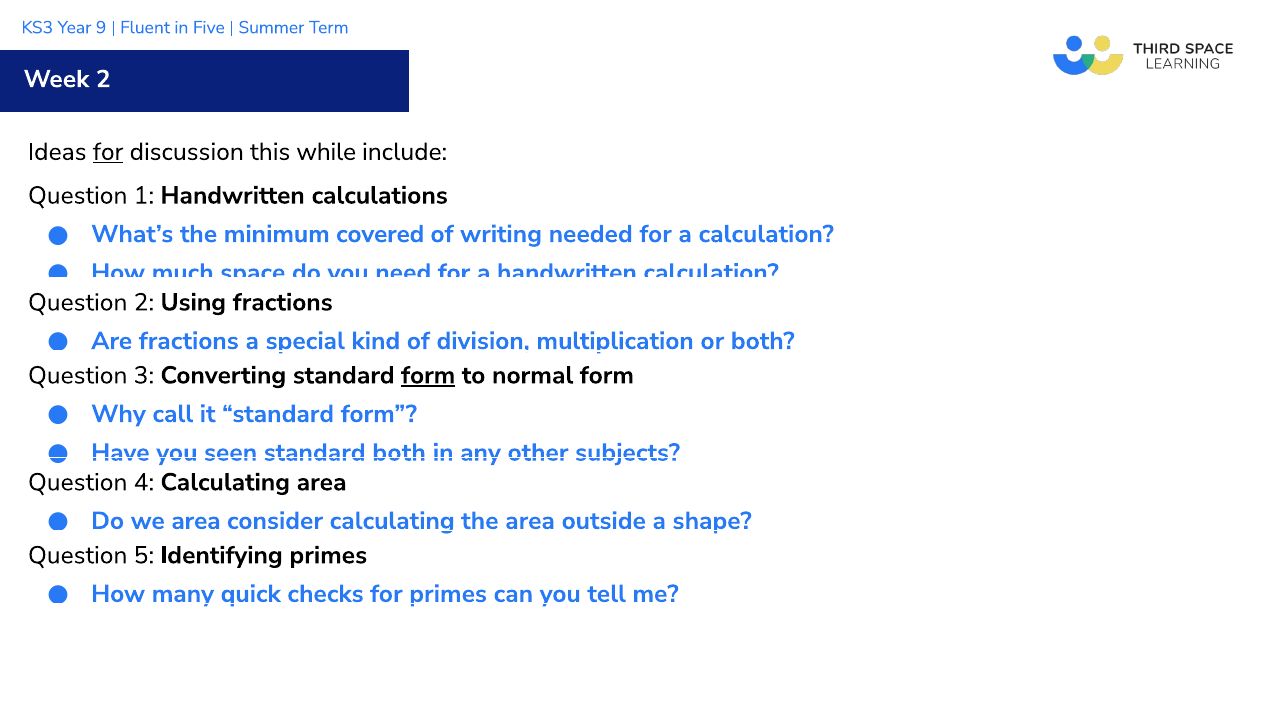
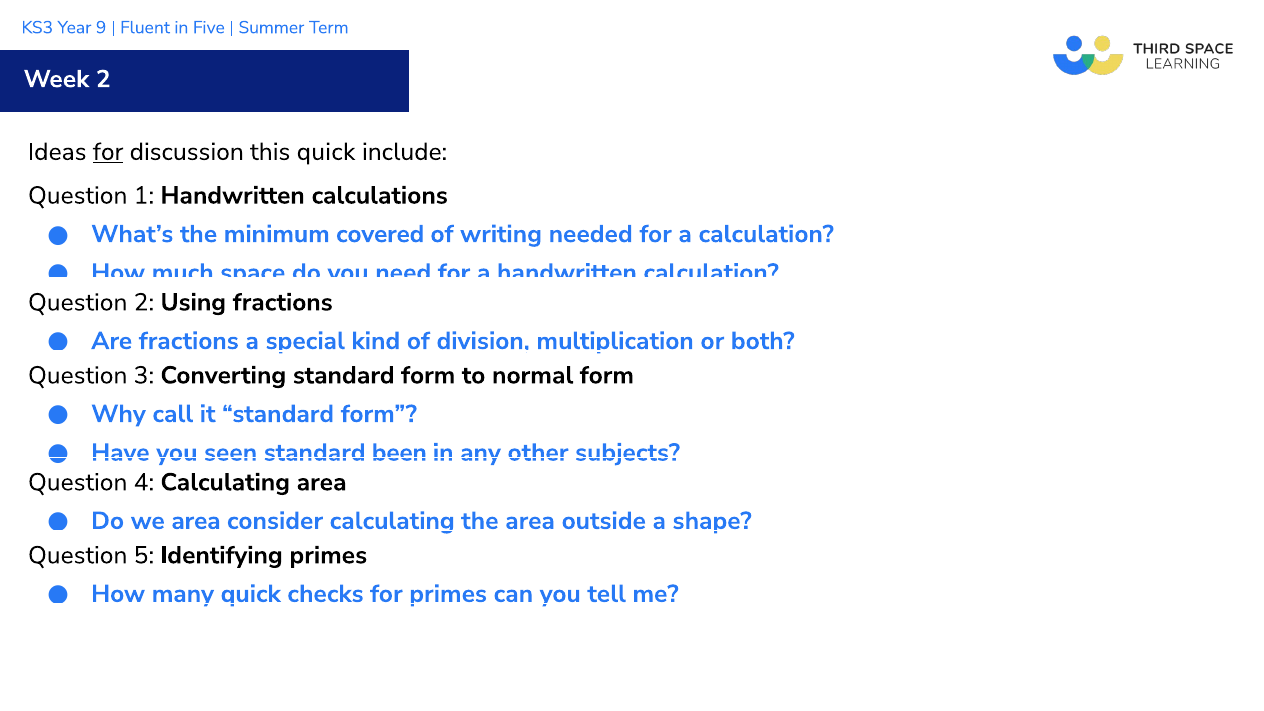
this while: while -> quick (326, 152)
form underline: present -> none (428, 375)
standard both: both -> been (399, 453)
